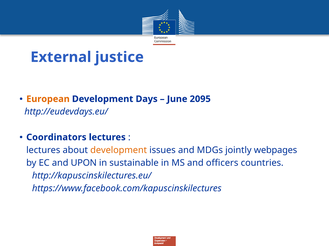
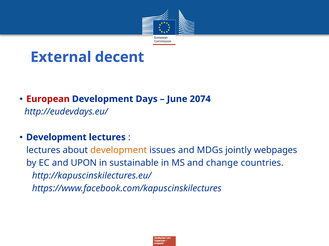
justice: justice -> decent (120, 57)
European colour: orange -> red (48, 99)
2095: 2095 -> 2074 (200, 99)
Coordinators: Coordinators -> Development (56, 138)
officers: officers -> change (222, 163)
